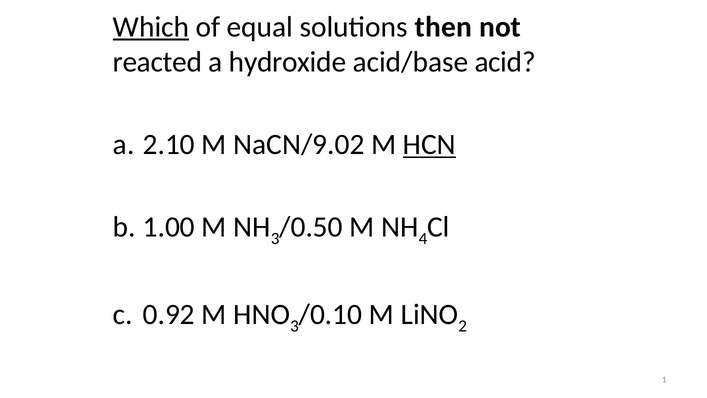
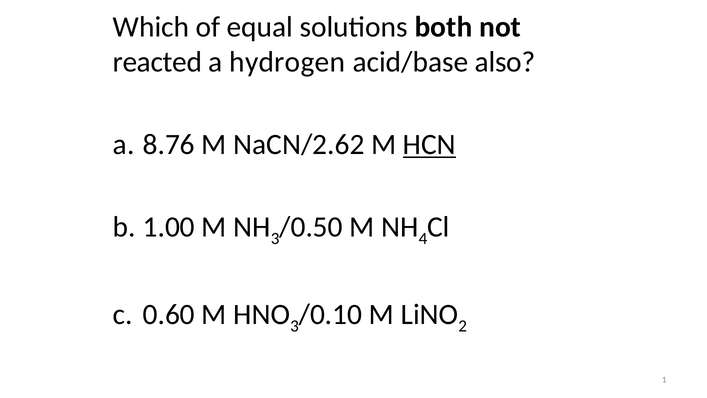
Which underline: present -> none (151, 27)
then: then -> both (444, 27)
hydroxide: hydroxide -> hydrogen (287, 62)
acid: acid -> also (505, 62)
2.10: 2.10 -> 8.76 (169, 145)
NaCN/9.02: NaCN/9.02 -> NaCN/2.62 (299, 145)
0.92: 0.92 -> 0.60 (169, 314)
